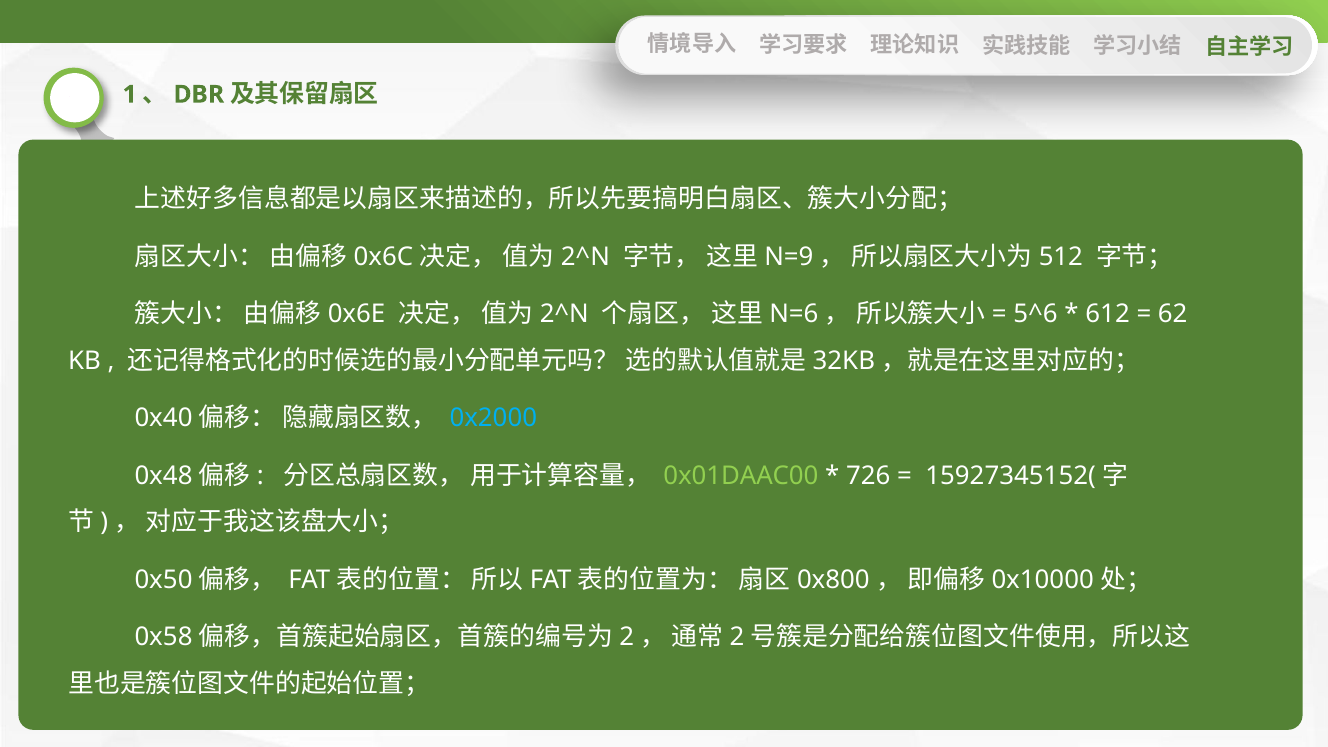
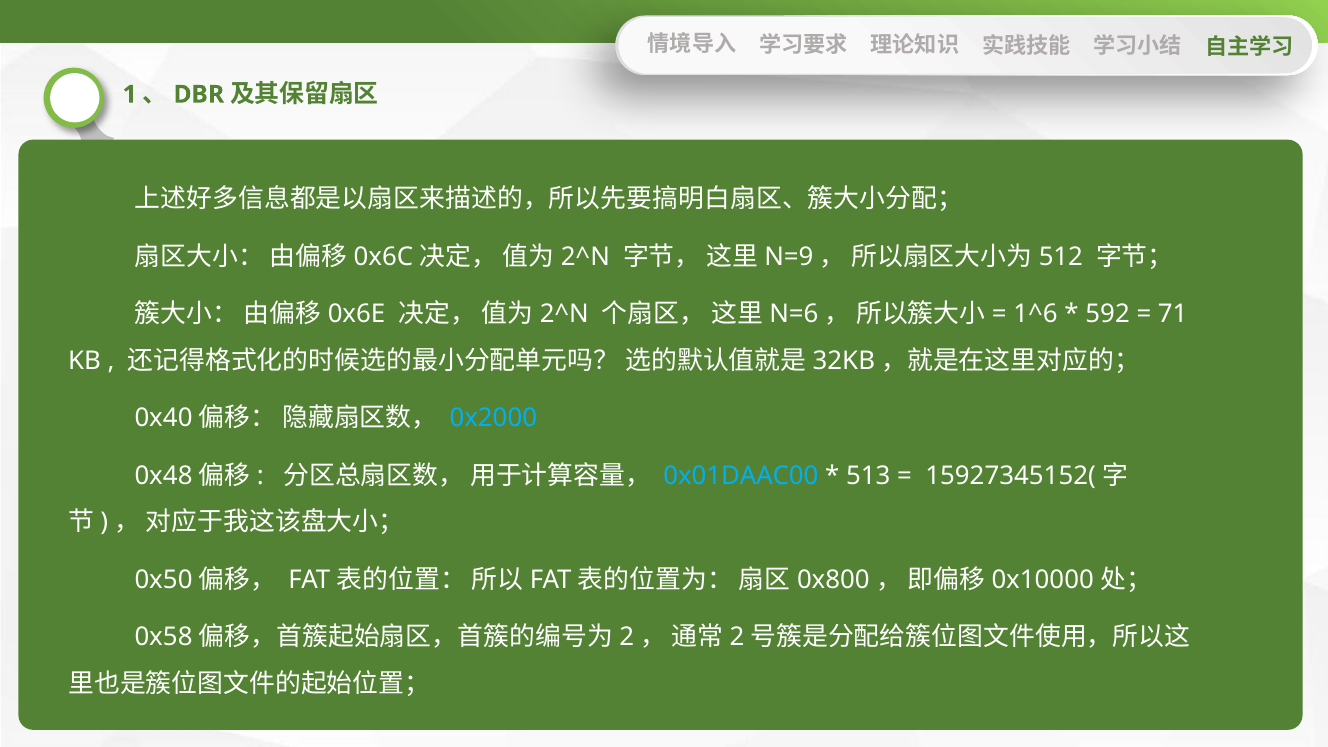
5^6: 5^6 -> 1^6 (1036, 314)
612: 612 -> 592 (1108, 314)
62: 62 -> 71 (1173, 314)
0x01DAAC00 colour: light green -> light blue (741, 476)
726: 726 -> 513 (868, 476)
